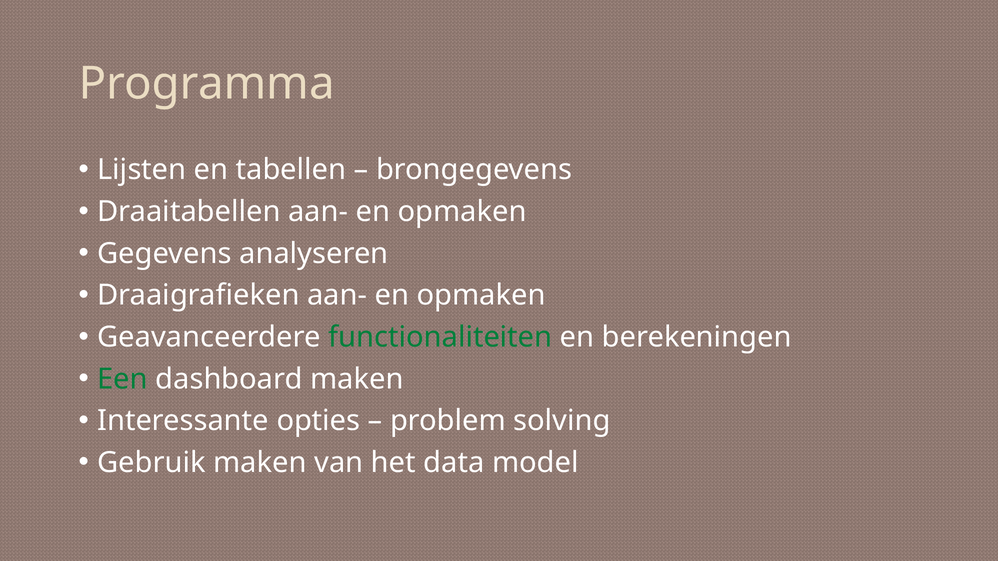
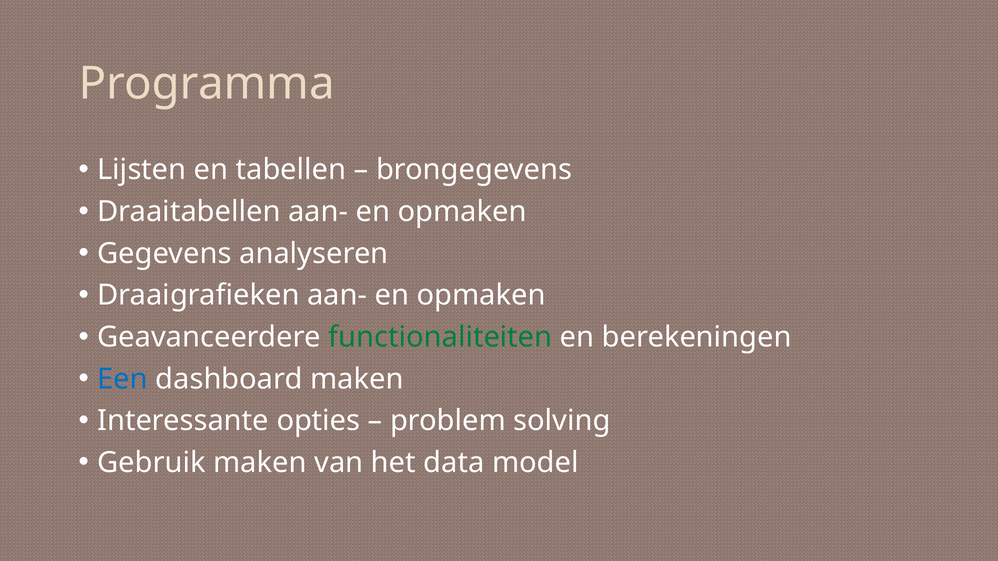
Een colour: green -> blue (123, 379)
